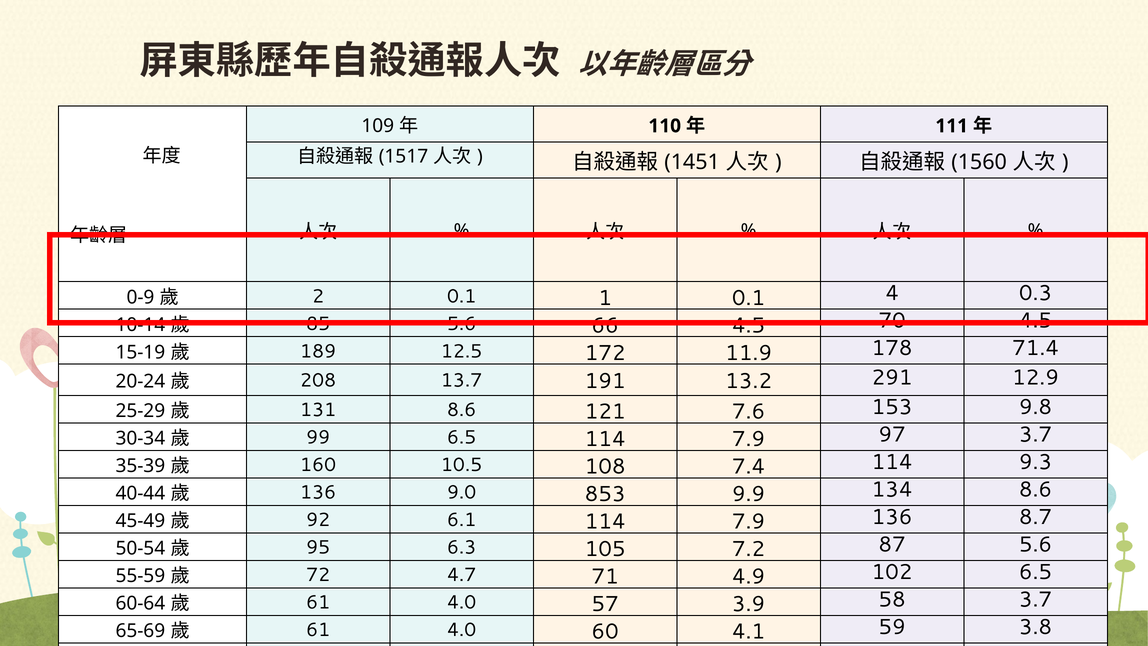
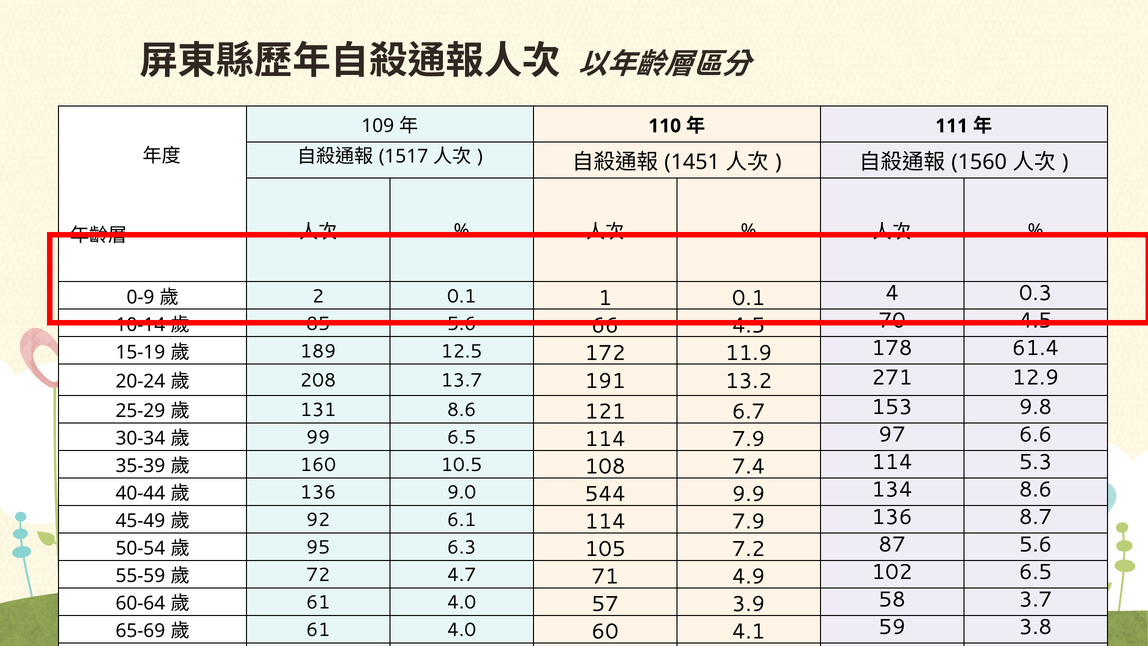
71.4: 71.4 -> 61.4 (1036, 348)
291: 291 -> 271 (892, 377)
7.6: 7.6 -> 6.7 (749, 412)
97 3.7: 3.7 -> 6.6 (1036, 434)
9.3: 9.3 -> 5.3 (1036, 462)
853: 853 -> 544 (605, 494)
